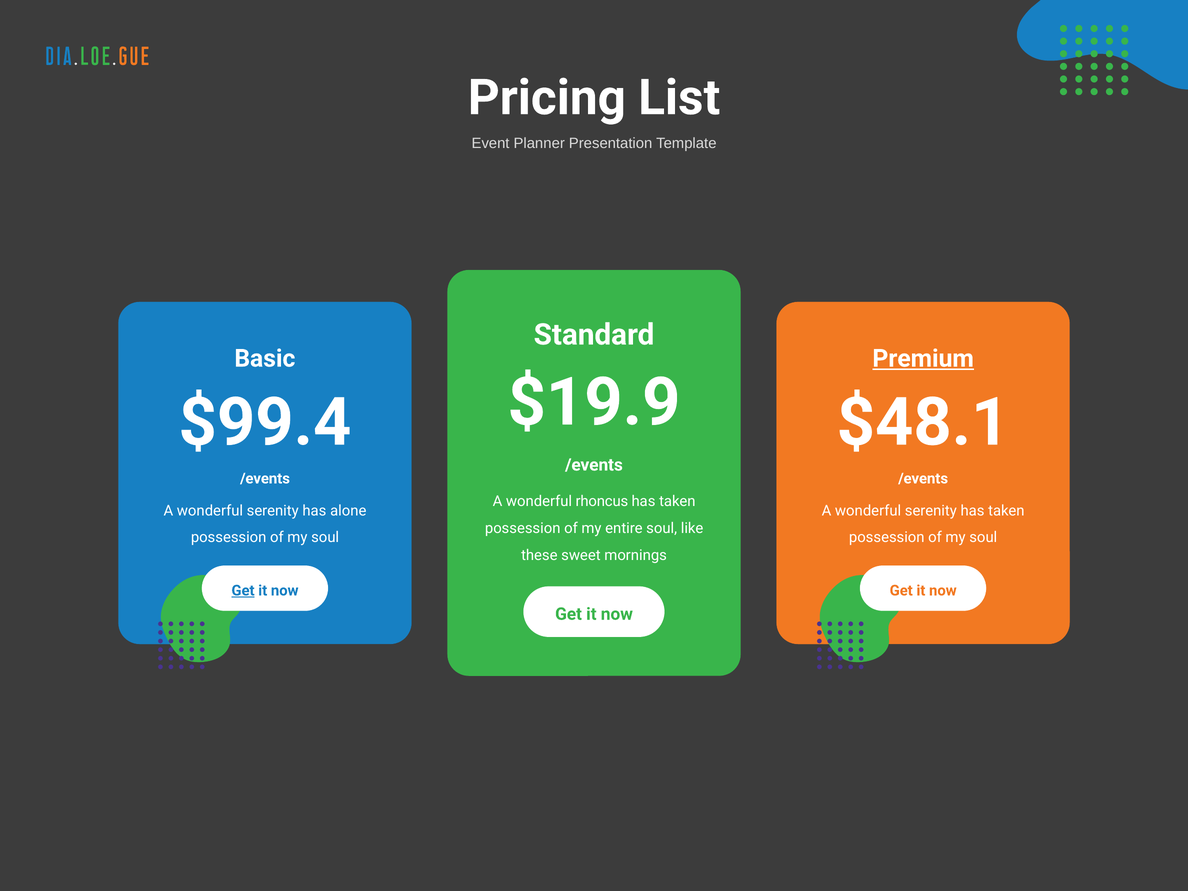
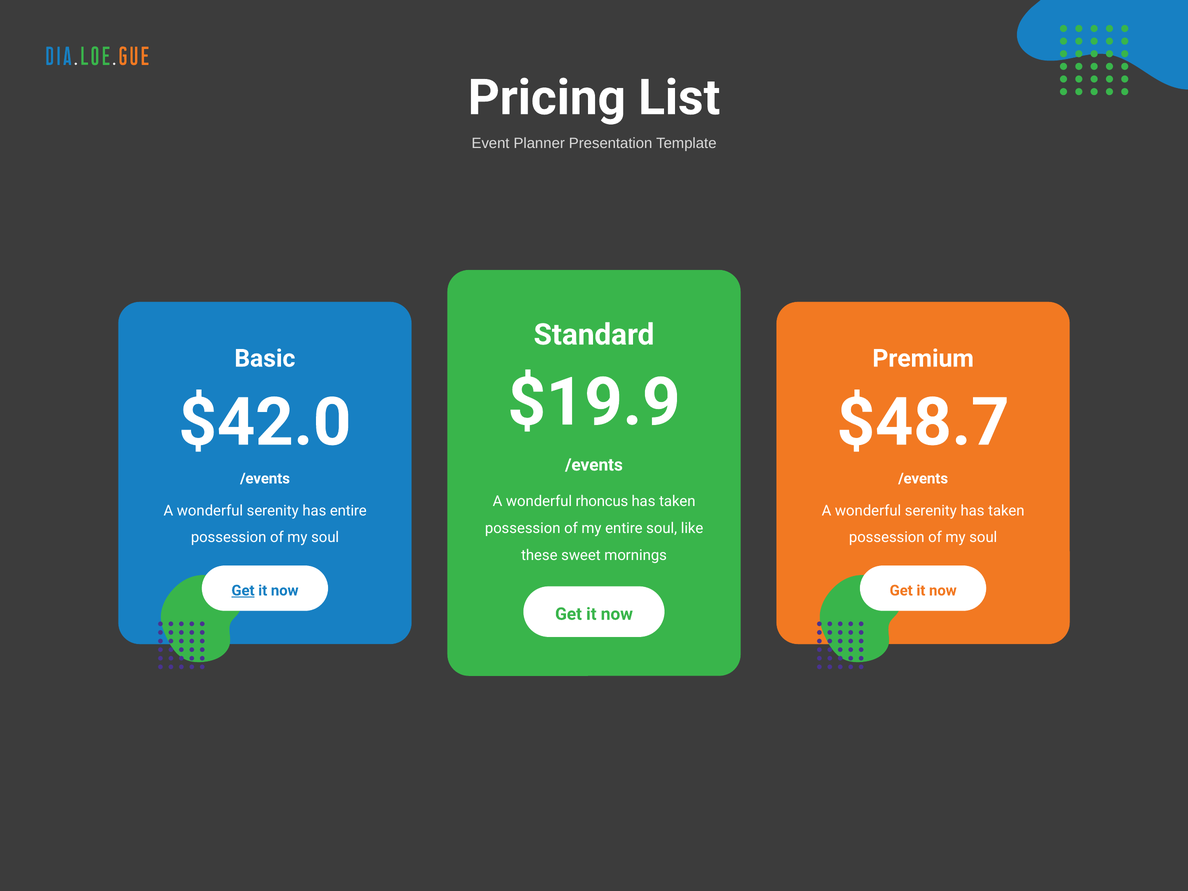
Premium underline: present -> none (923, 358)
$99.4: $99.4 -> $42.0 (265, 423)
$48.1: $48.1 -> $48.7 (923, 423)
has alone: alone -> entire (348, 511)
